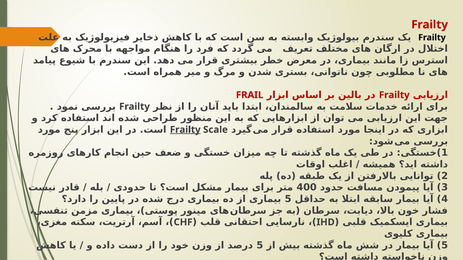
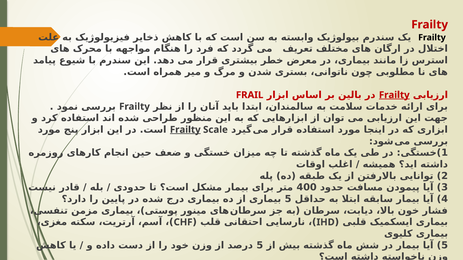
Frailty underline: none -> present (394, 95)
